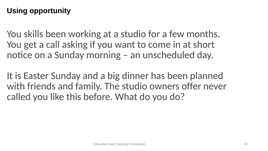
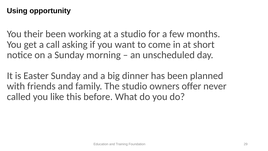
skills: skills -> their (34, 34)
